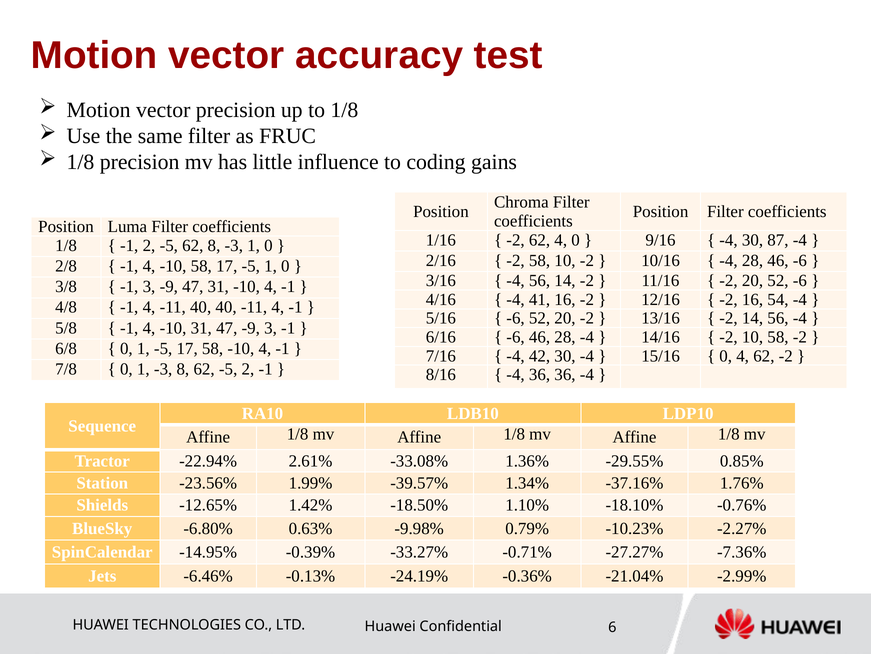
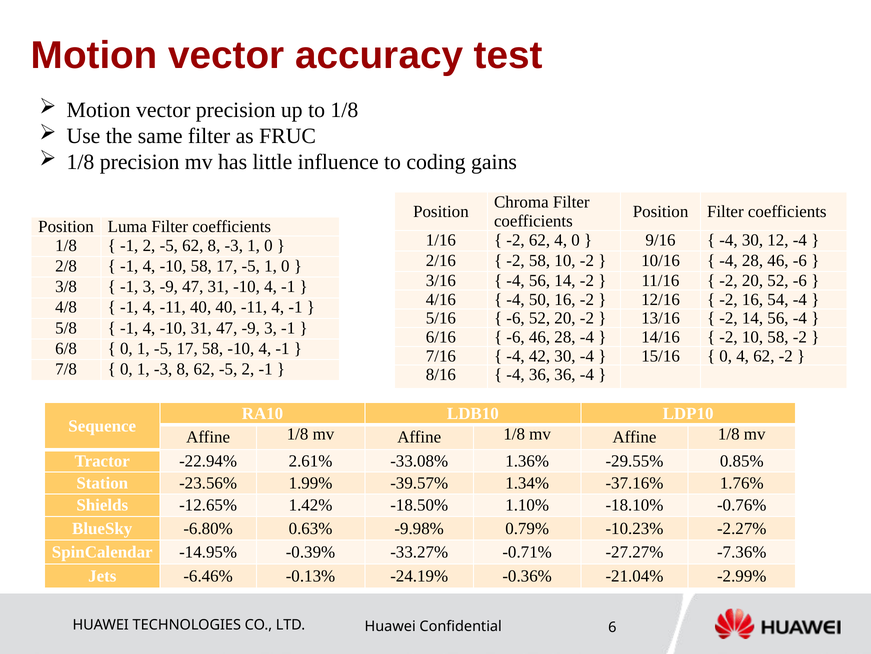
87: 87 -> 12 (778, 240)
41: 41 -> 50 (540, 299)
